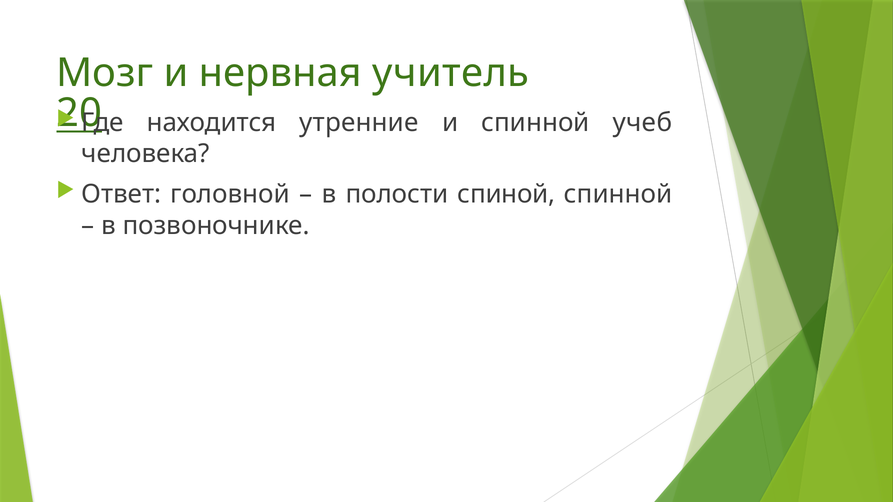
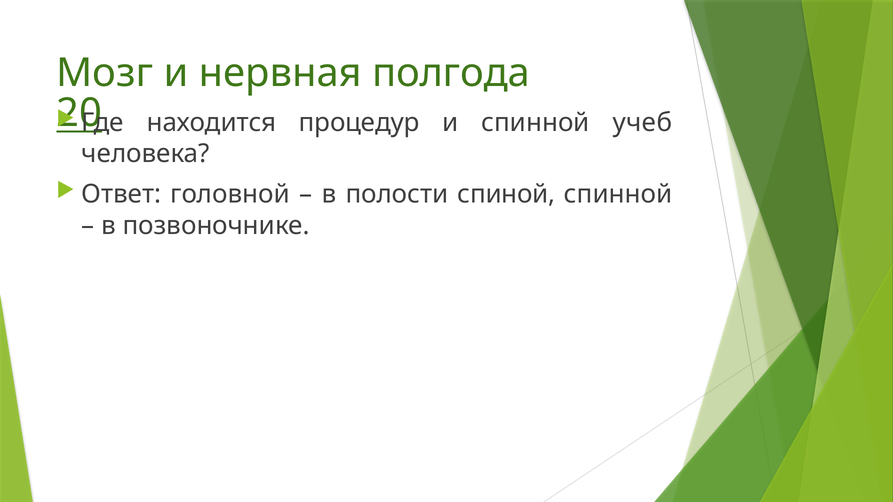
учитель: учитель -> полгода (451, 73)
утренние: утренние -> процедур (359, 123)
